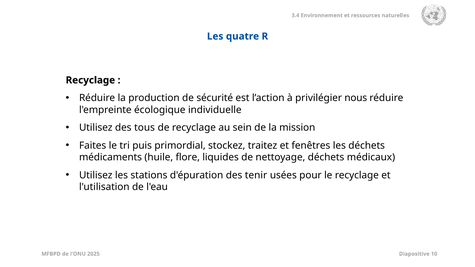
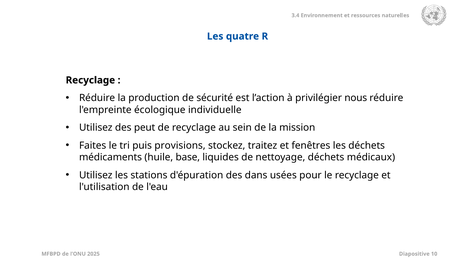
tous: tous -> peut (145, 128)
primordial: primordial -> provisions (180, 146)
flore: flore -> base (188, 157)
tenir: tenir -> dans (256, 175)
